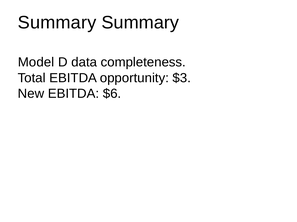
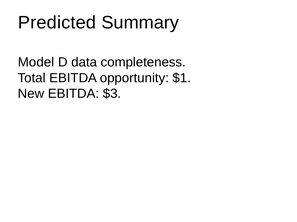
Summary: Summary -> Predicted (57, 23)
$3: $3 -> $1 (182, 78)
$6: $6 -> $3 (112, 94)
